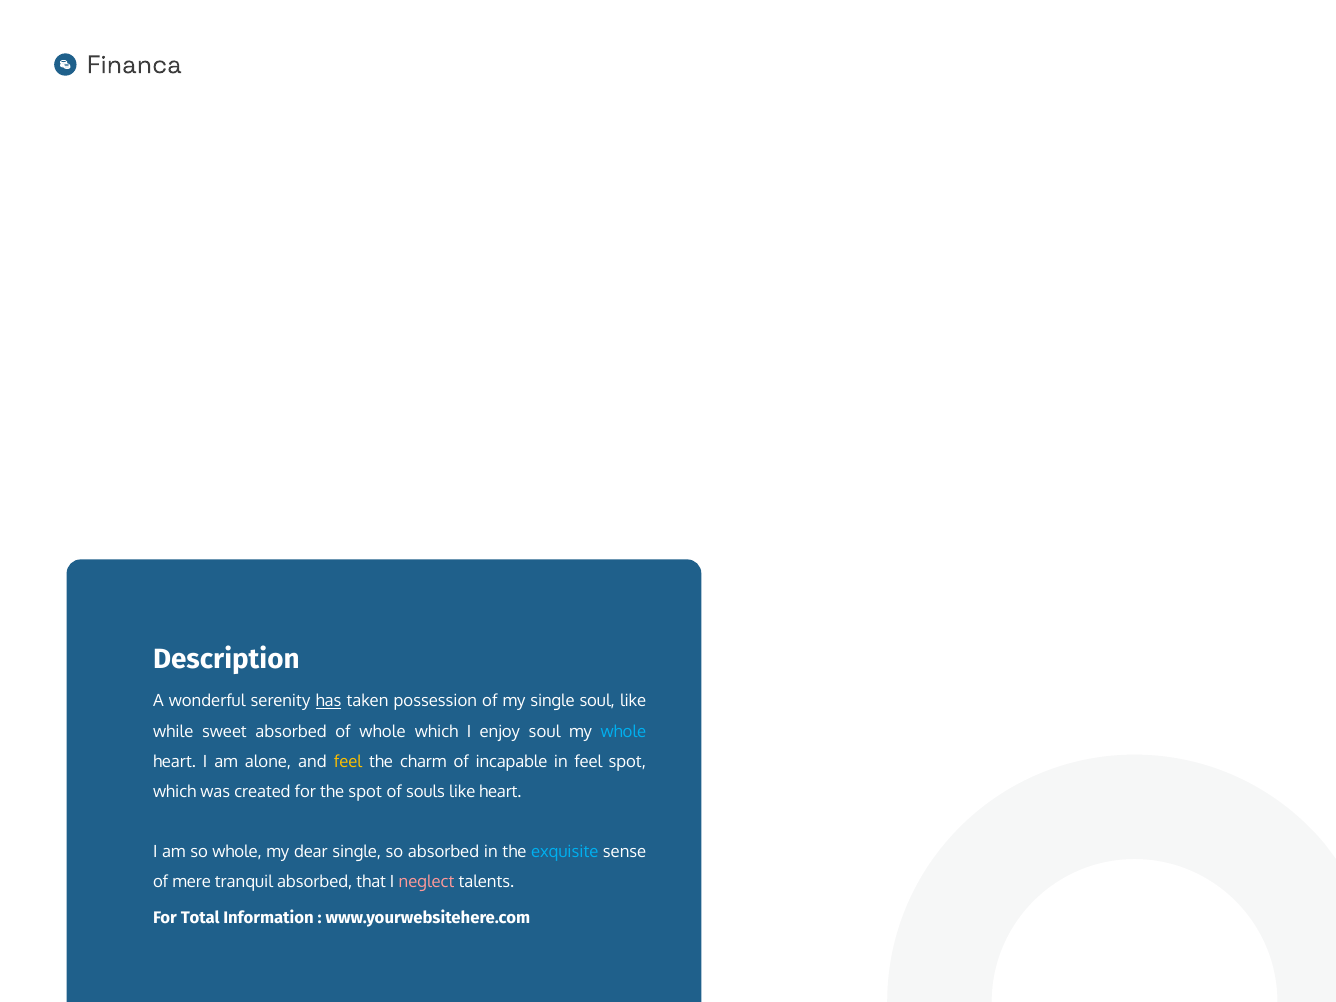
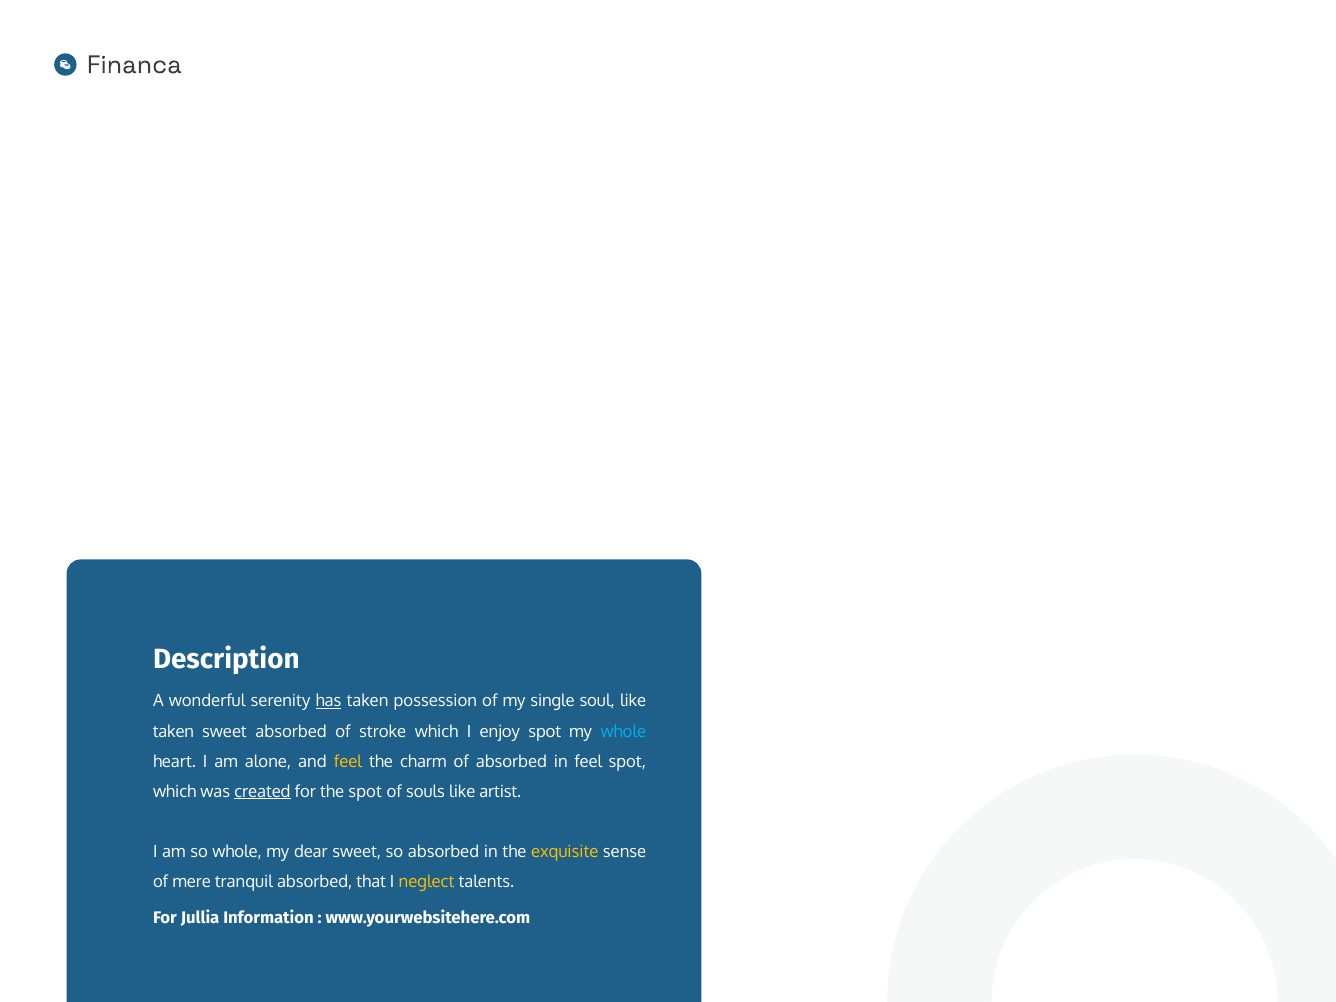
while: while -> taken (173, 731)
of whole: whole -> stroke (383, 731)
enjoy soul: soul -> spot (545, 731)
of incapable: incapable -> absorbed (511, 762)
created underline: none -> present (262, 792)
like heart: heart -> artist (500, 792)
dear single: single -> sweet (357, 852)
exquisite colour: light blue -> yellow (565, 852)
neglect colour: pink -> yellow (426, 882)
Total: Total -> Jullia (200, 918)
